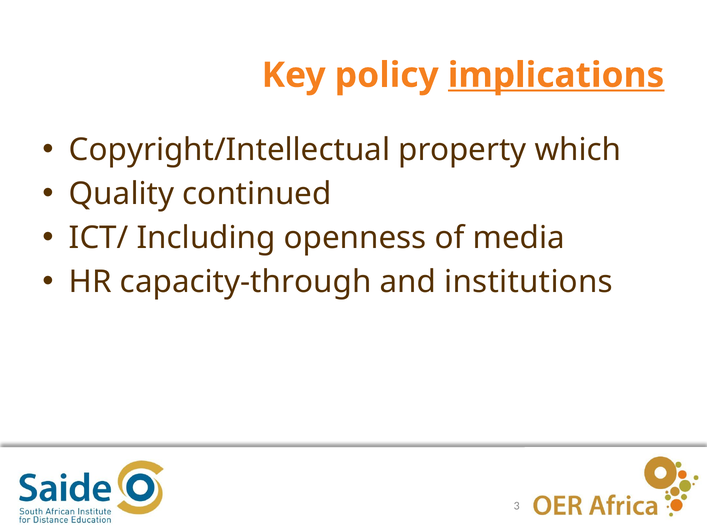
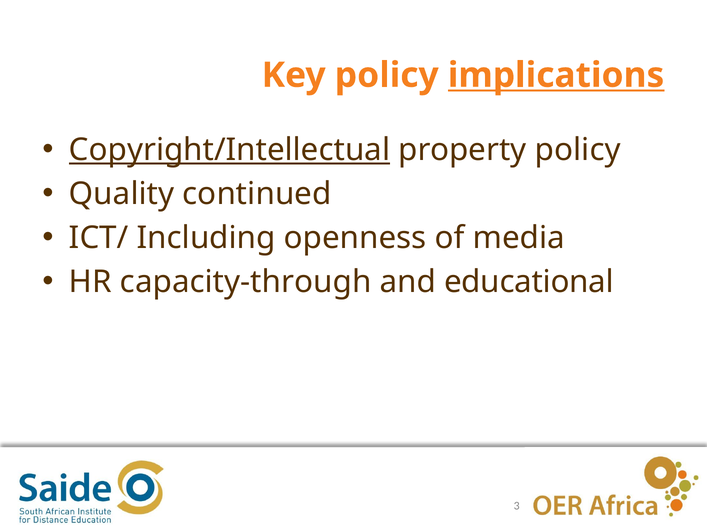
Copyright/Intellectual underline: none -> present (230, 150)
property which: which -> policy (578, 150)
institutions: institutions -> educational (529, 282)
